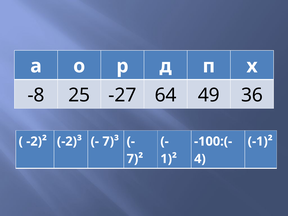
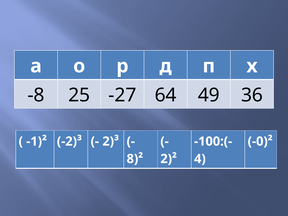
-2)²: -2)² -> -1)² (37, 141)
7)³: 7)³ -> 2)³ (111, 141)
-1)²: -1)² -> -0)² (260, 141)
7)²: 7)² -> 8)² (135, 159)
1)²: 1)² -> 2)² (169, 159)
